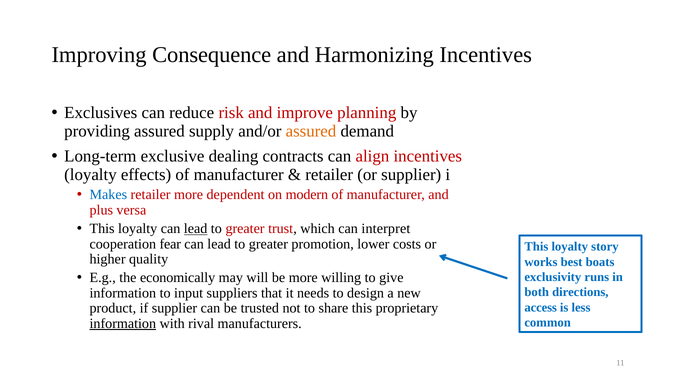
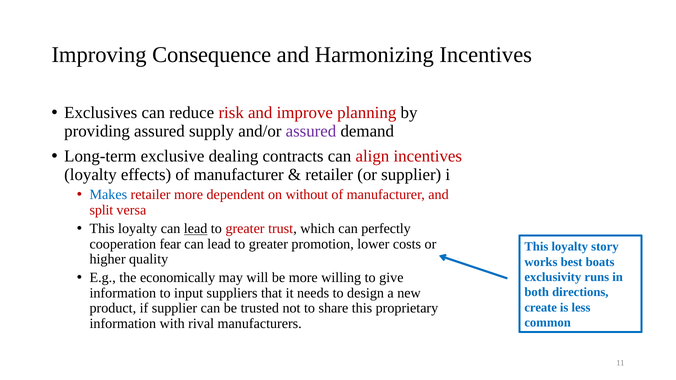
assured colour: orange -> purple (311, 131)
modern: modern -> without (307, 195)
plus: plus -> split (101, 210)
interpret: interpret -> perfectly (386, 229)
access: access -> create (541, 308)
information underline: present -> none (123, 324)
